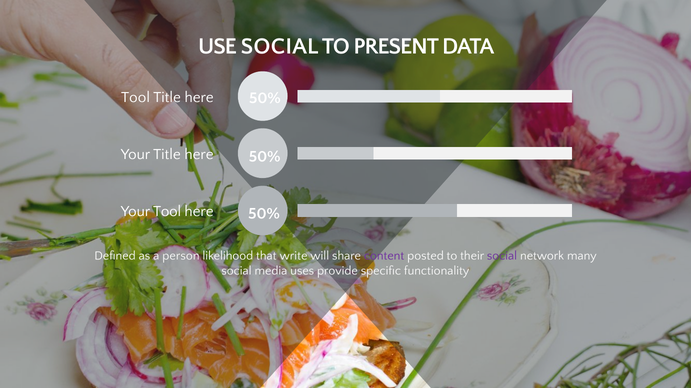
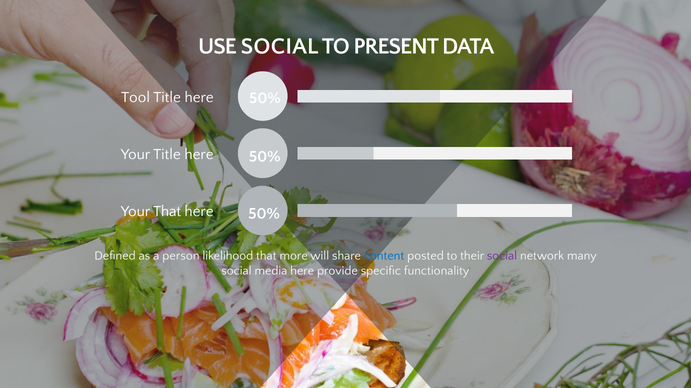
Your Tool: Tool -> That (167, 212)
write: write -> more (294, 256)
content colour: purple -> blue (384, 256)
media uses: uses -> here (302, 271)
